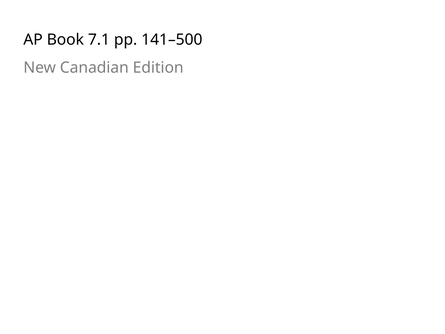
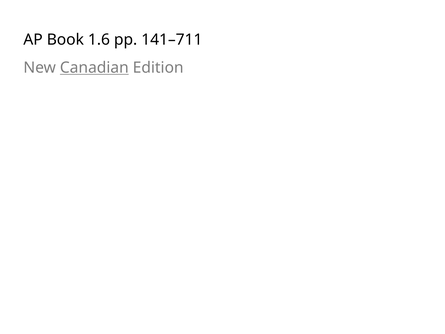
7.1: 7.1 -> 1.6 (99, 40)
141–500: 141–500 -> 141–711 (172, 40)
Canadian underline: none -> present (94, 68)
